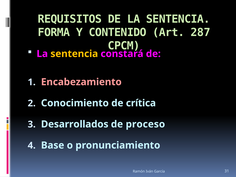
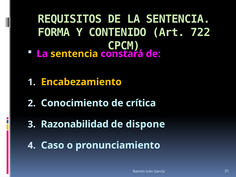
287: 287 -> 722 (200, 32)
Encabezamiento colour: pink -> yellow (81, 82)
Desarrollados: Desarrollados -> Razonabilidad (75, 124)
proceso: proceso -> dispone (145, 124)
Base: Base -> Caso (53, 145)
